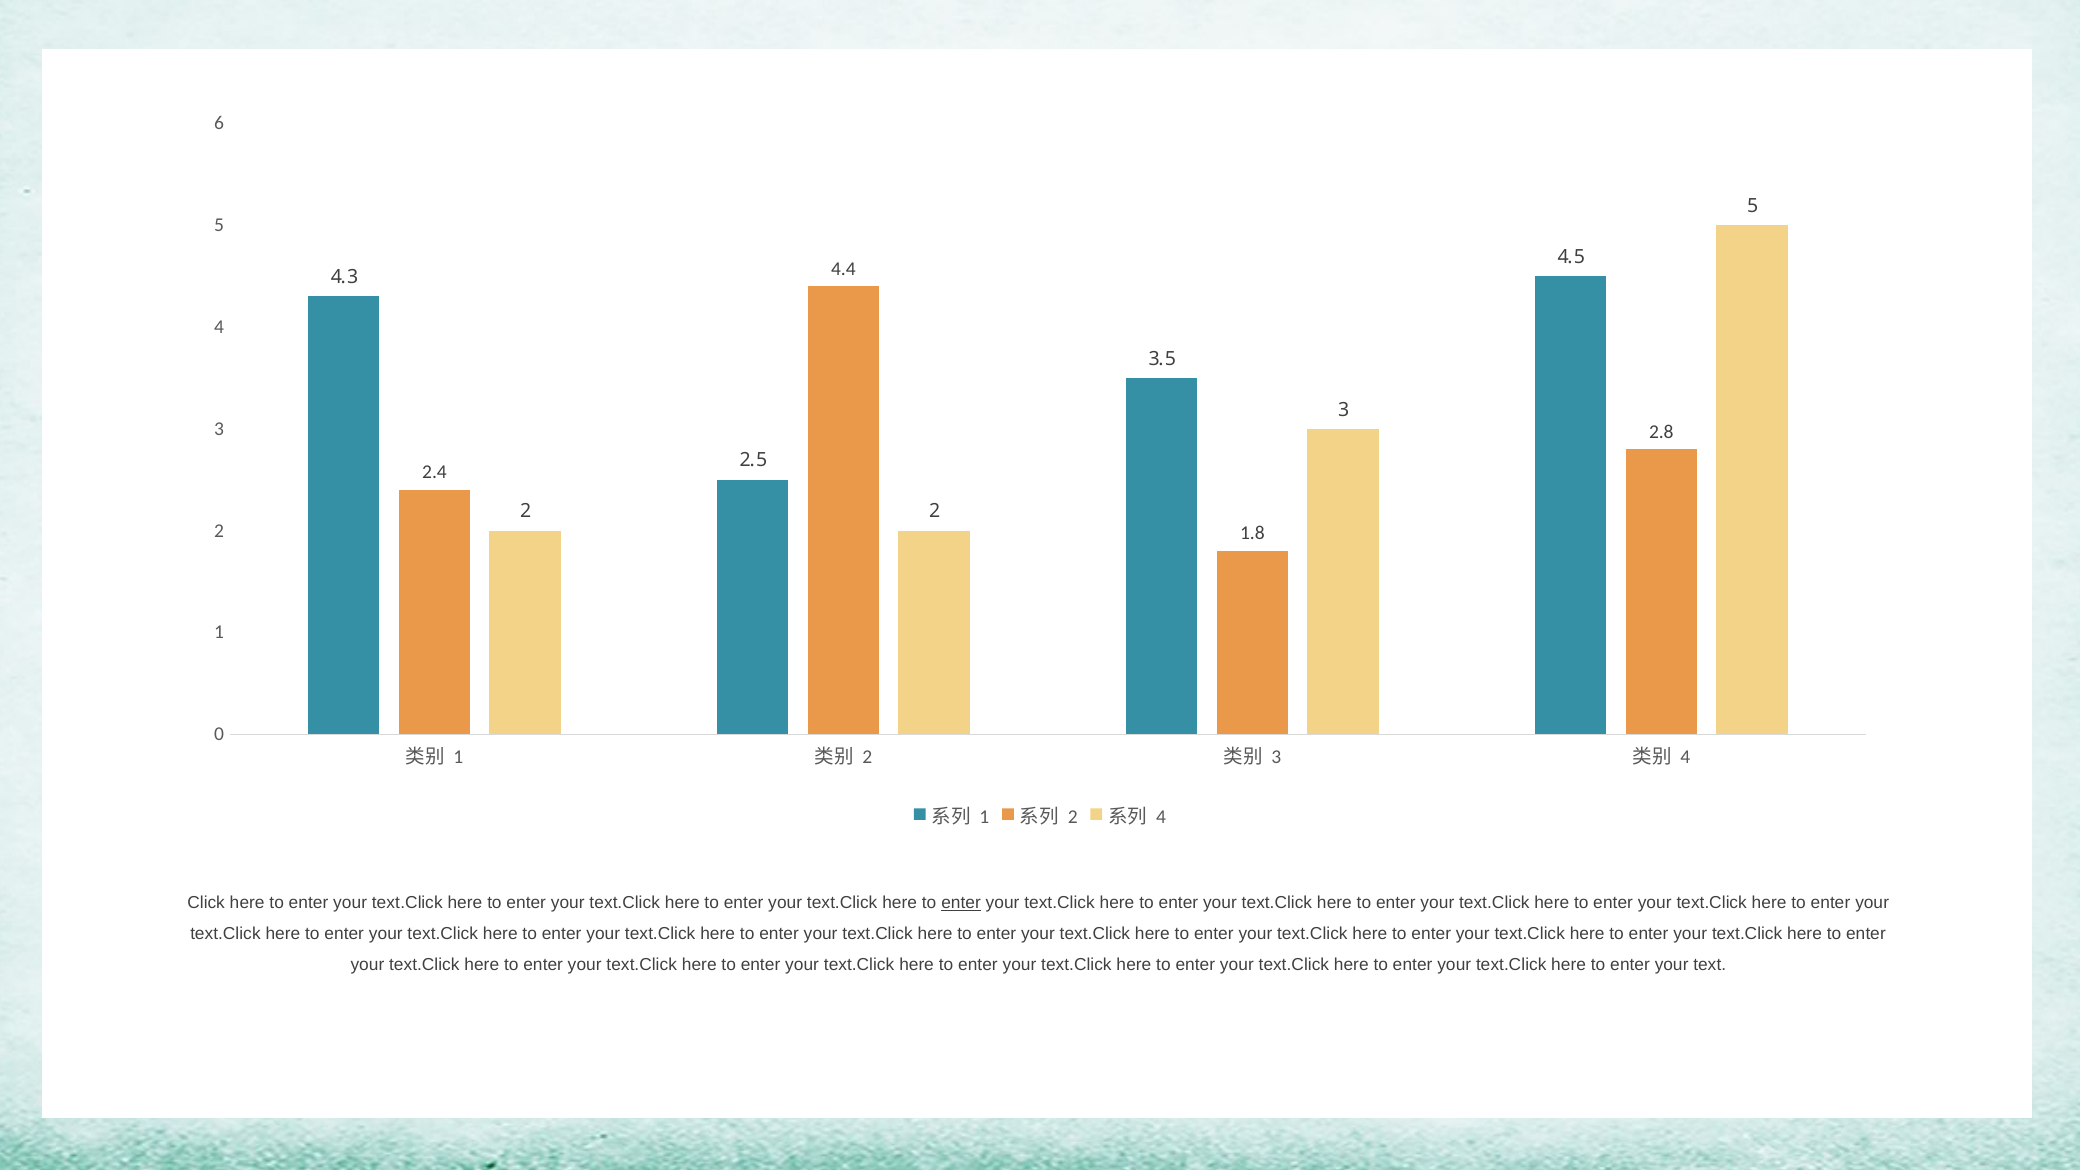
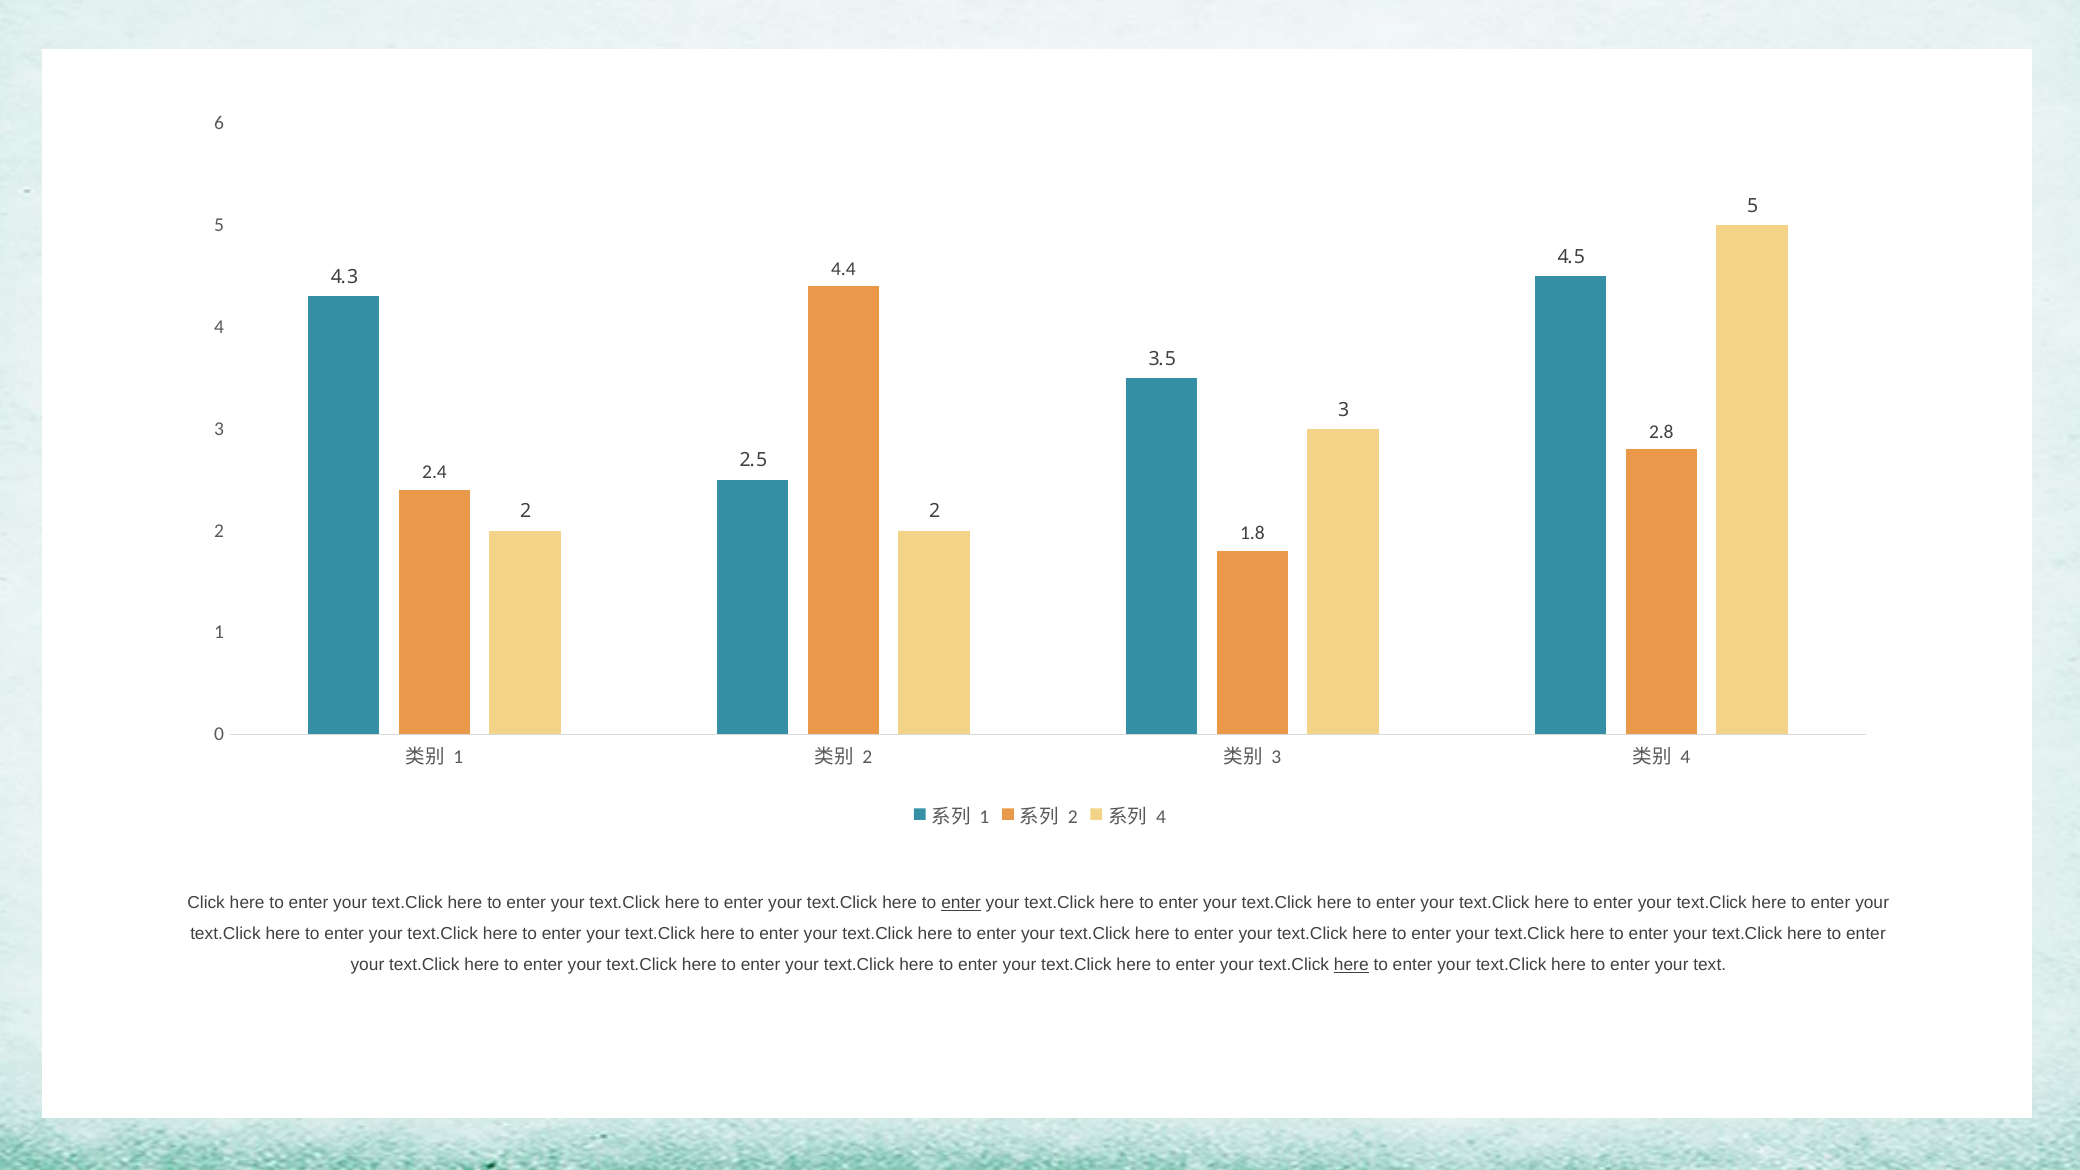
here underline: none -> present (1351, 965)
